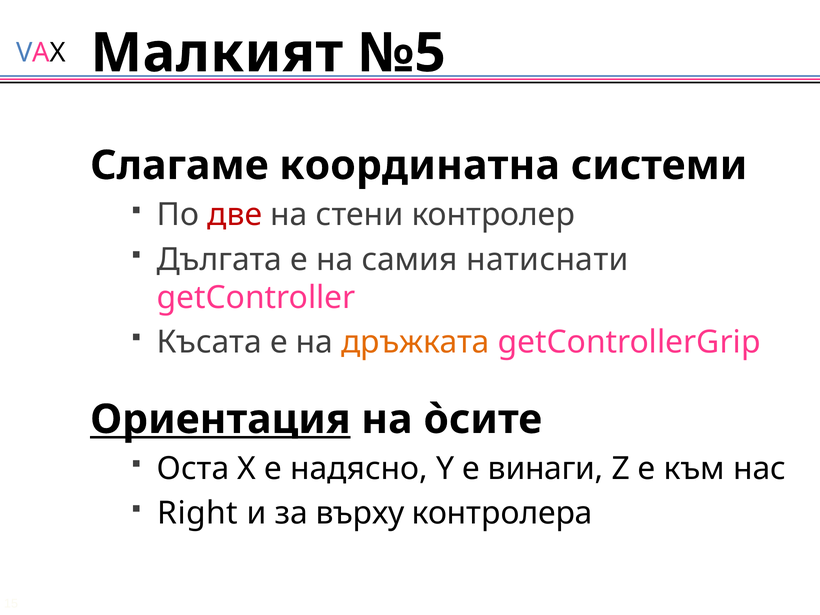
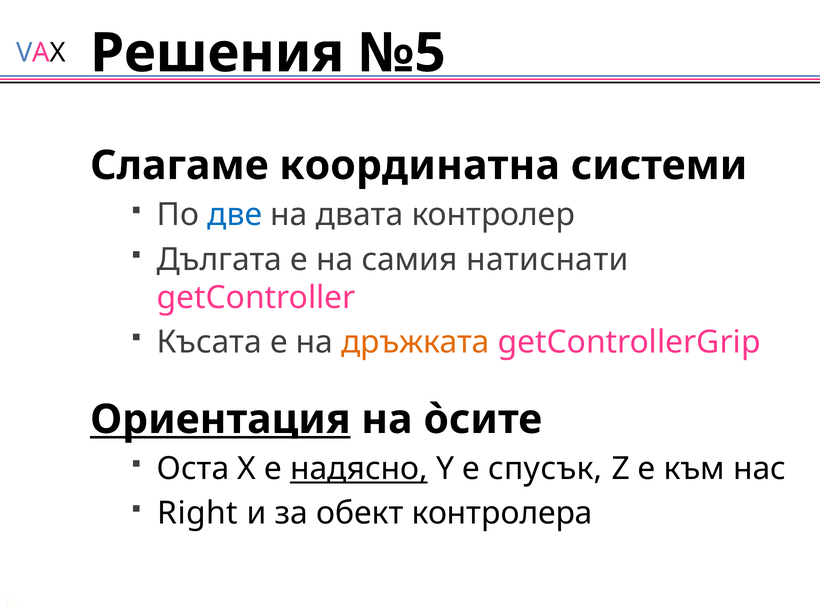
Малкият: Малкият -> Решения (217, 53)
две colour: red -> blue (235, 215)
стени: стени -> двата (360, 215)
надясно underline: none -> present (359, 469)
винаги: винаги -> спусък (545, 469)
върху: върху -> обект (360, 513)
